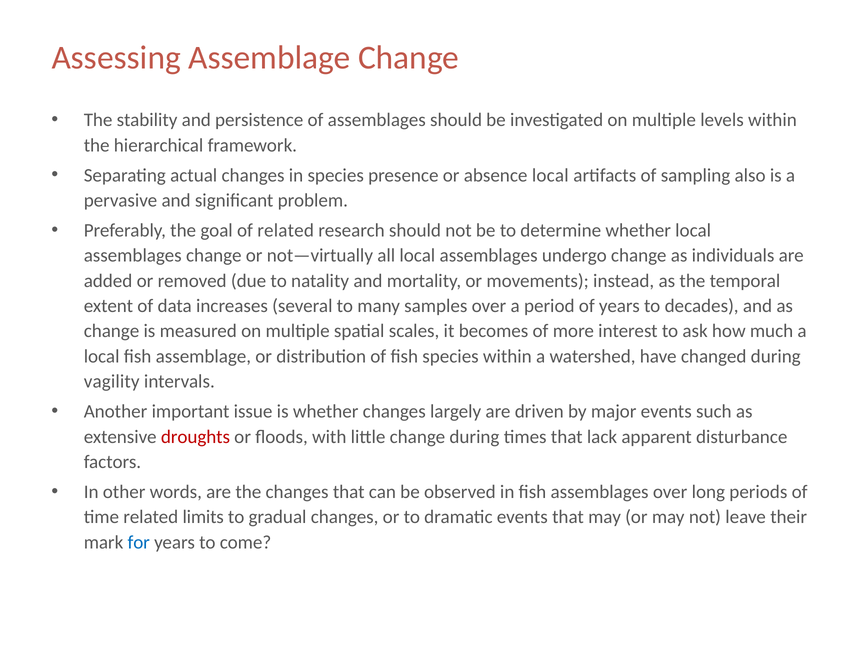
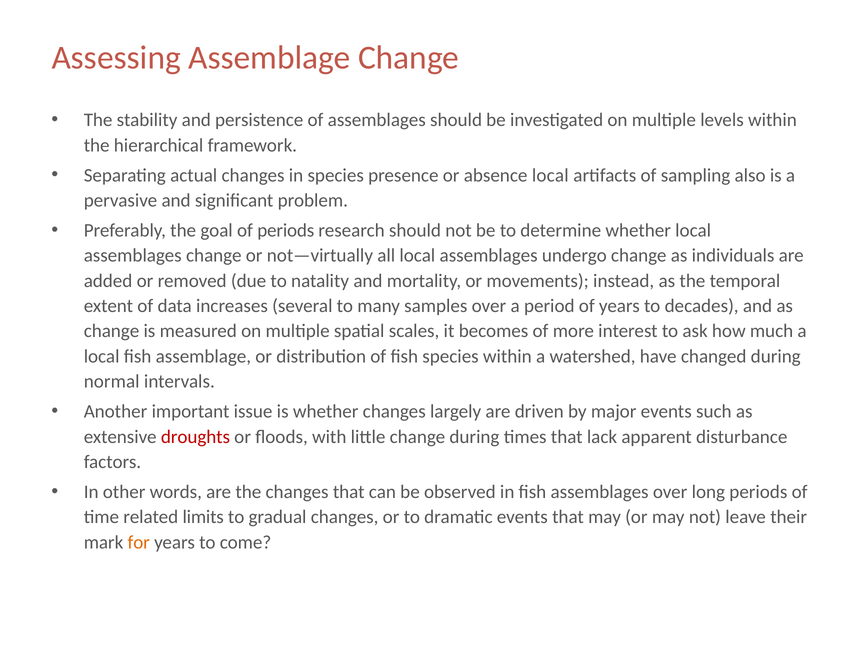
of related: related -> periods (286, 230)
vagility: vagility -> normal (112, 381)
for colour: blue -> orange (139, 542)
